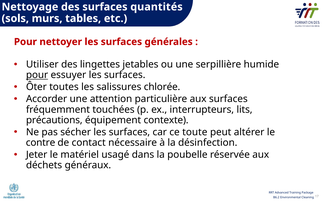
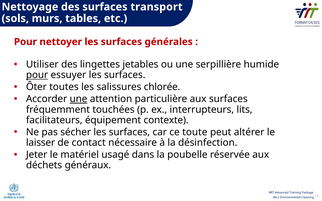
quantités: quantités -> transport (157, 7)
une underline: none -> present (79, 99)
précautions: précautions -> facilitateurs (54, 120)
contre: contre -> laisser (41, 143)
